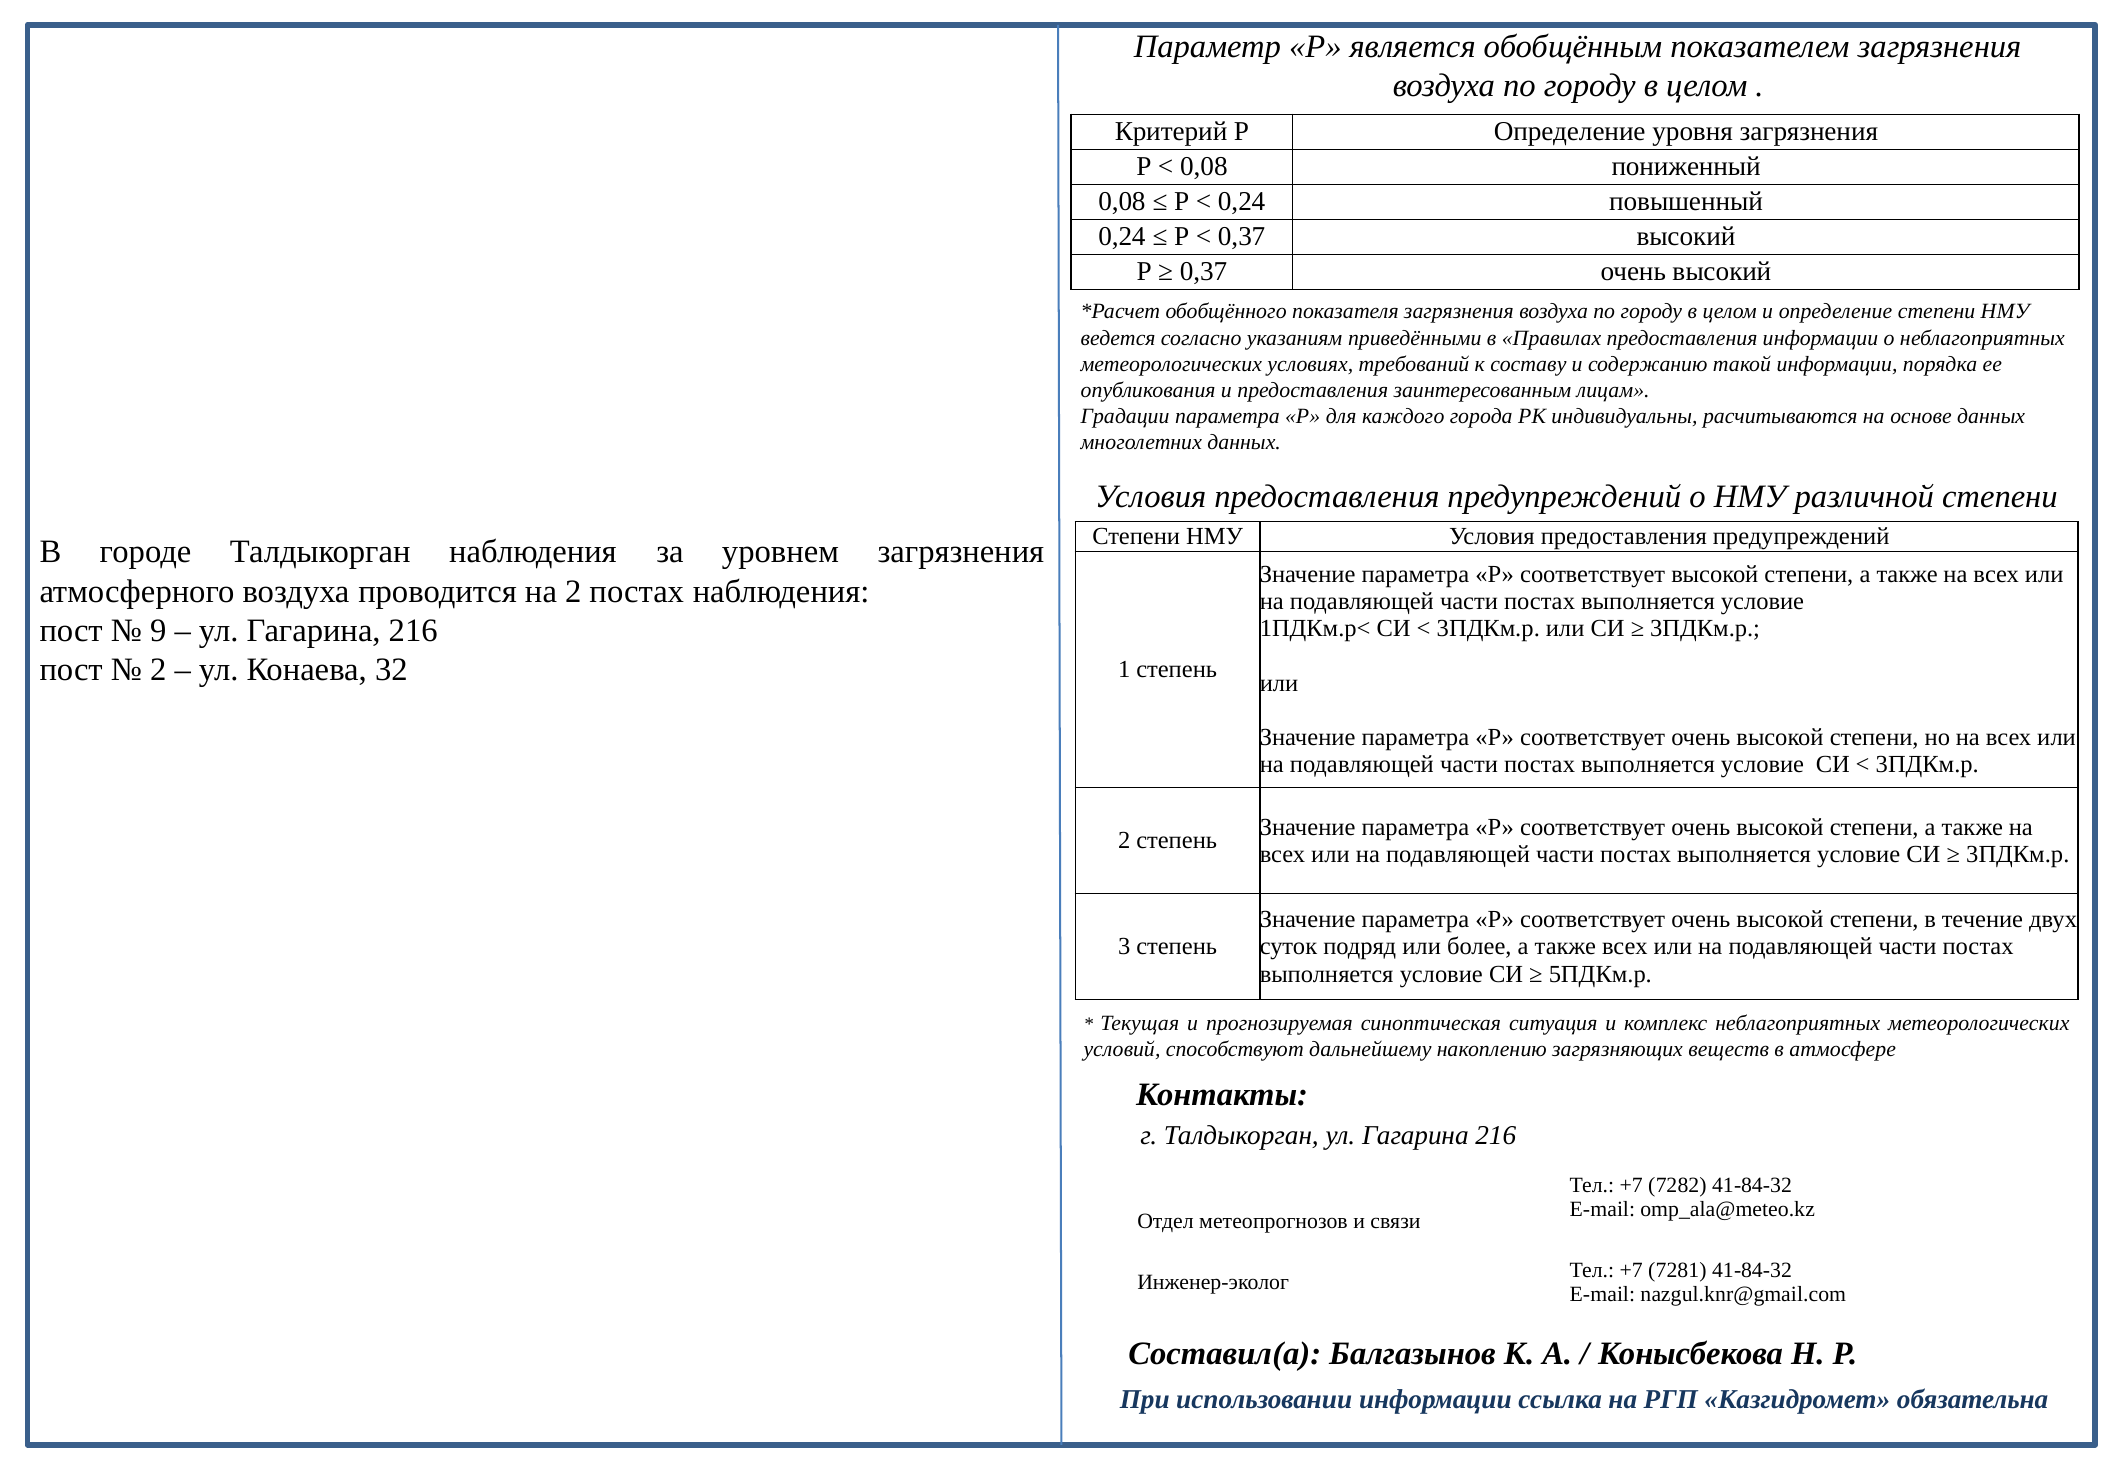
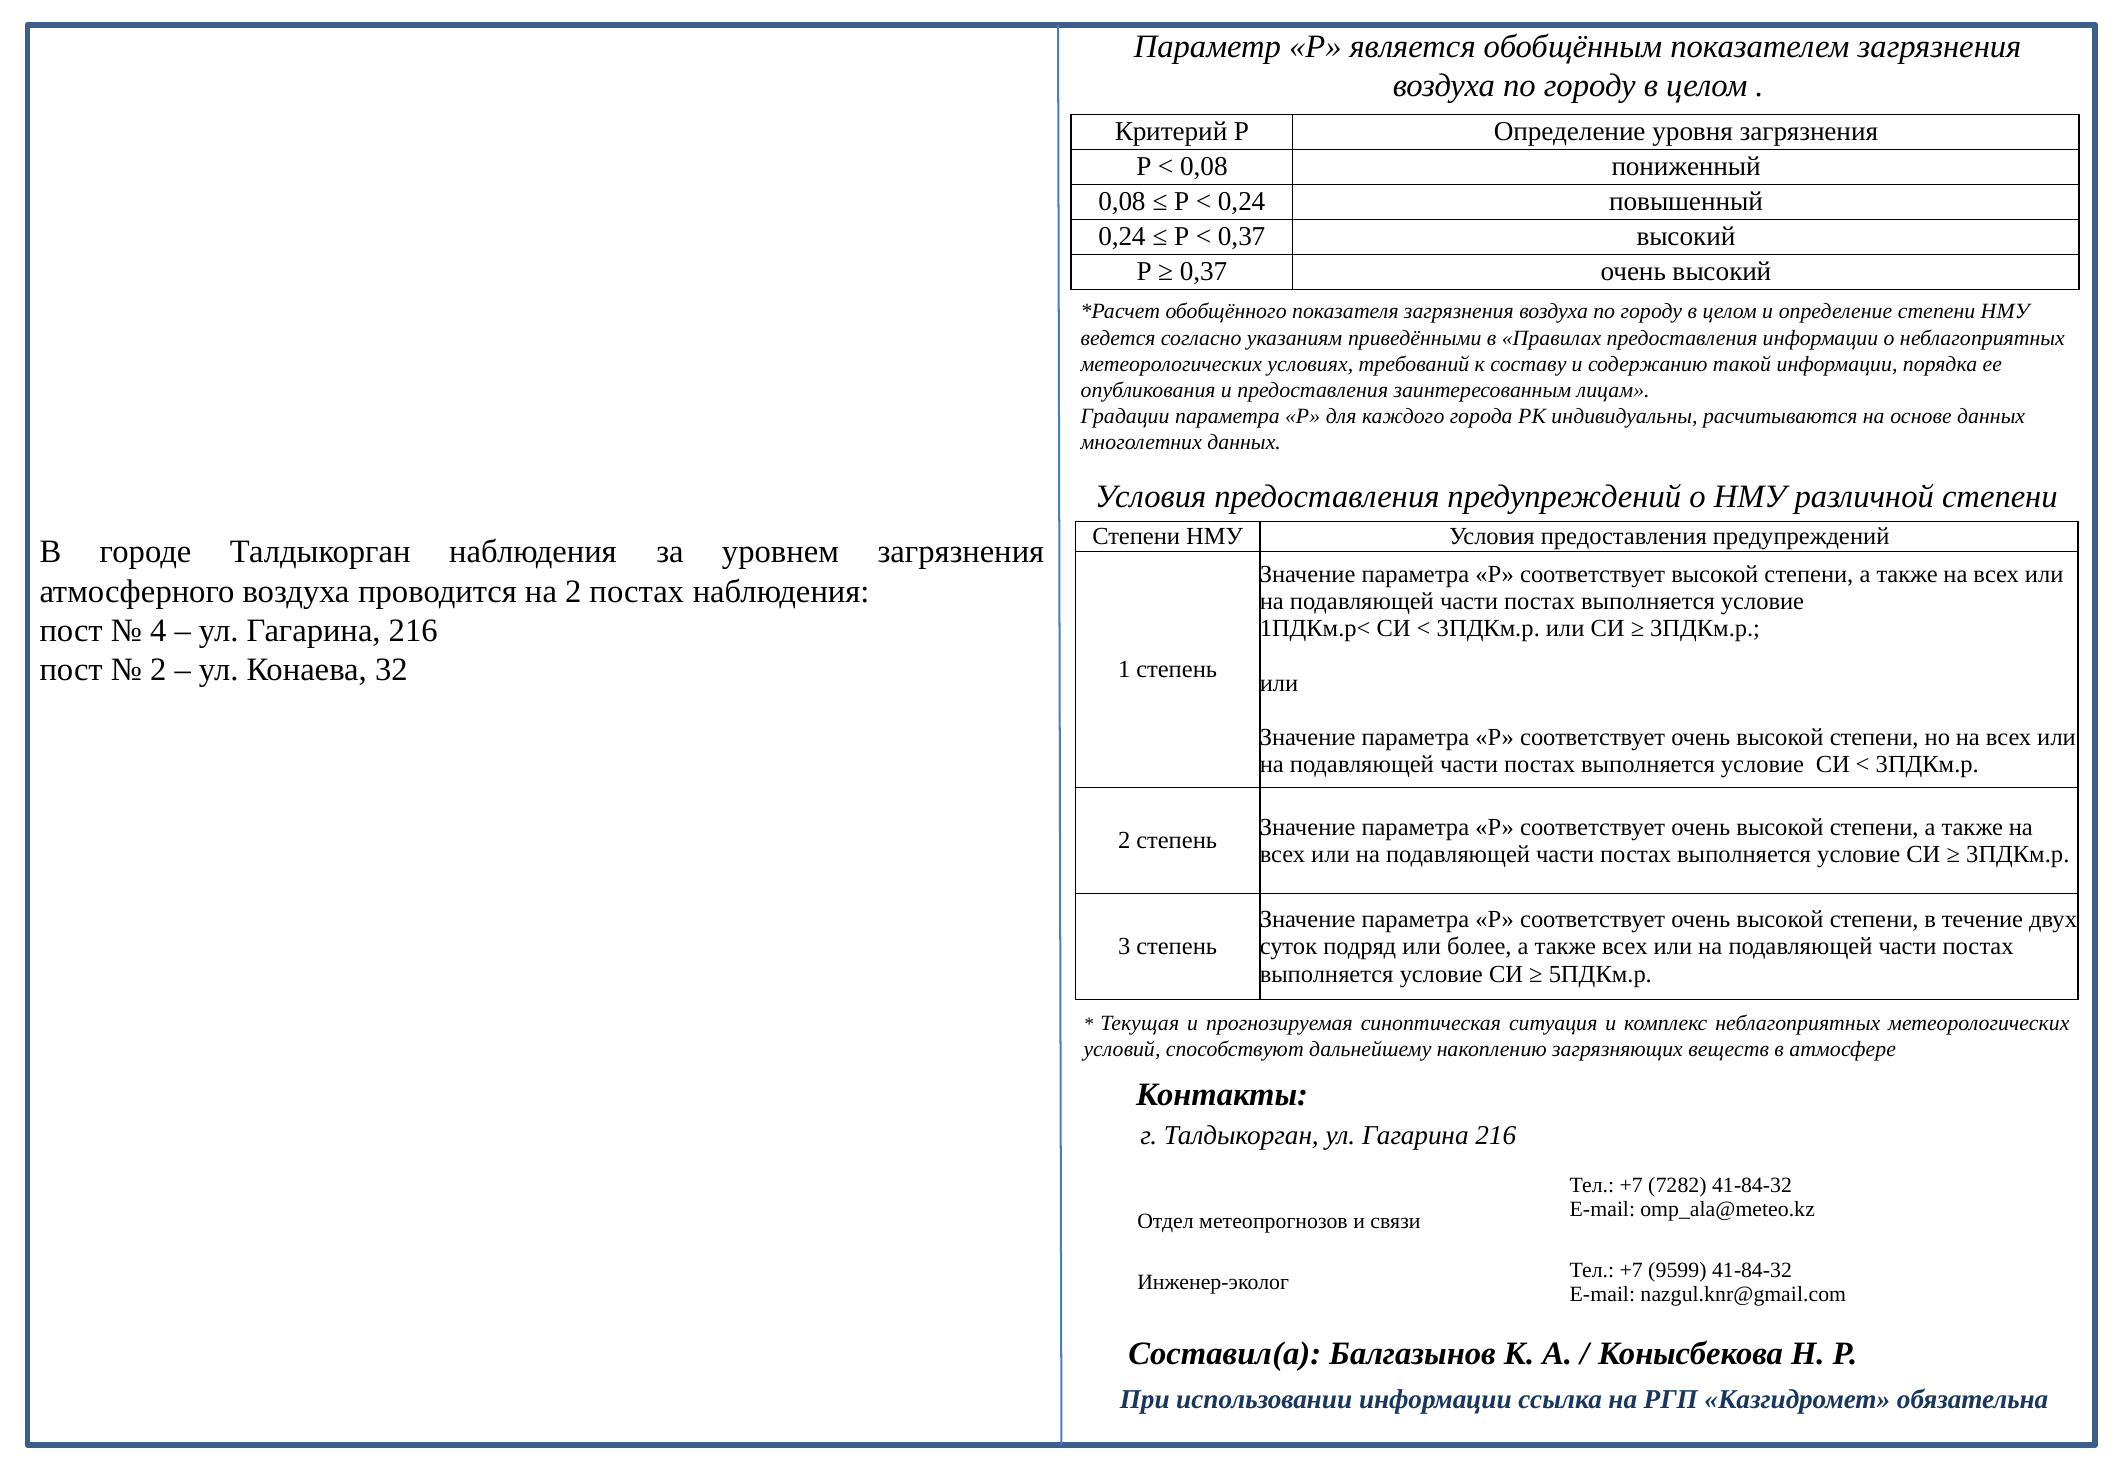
9: 9 -> 4 (158, 630)
7281: 7281 -> 9599 (1677, 1270)
